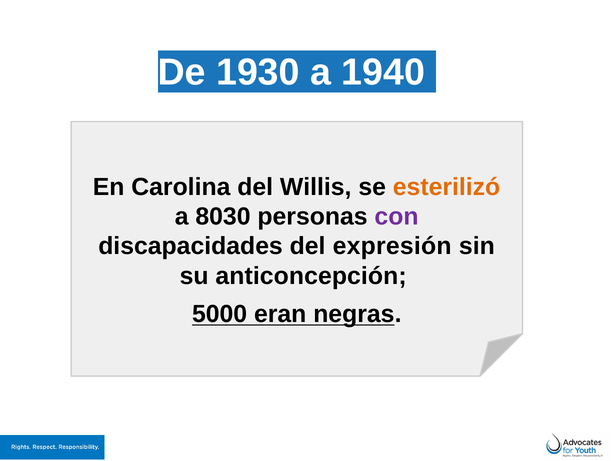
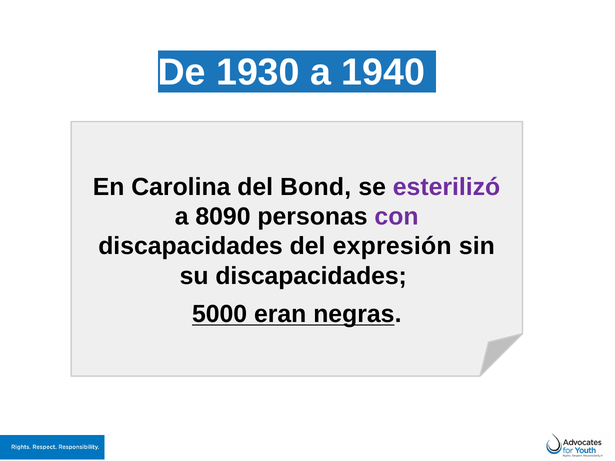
Willis: Willis -> Bond (316, 187)
esterilizó colour: orange -> purple (446, 187)
8030: 8030 -> 8090 (223, 217)
su anticoncepción: anticoncepción -> discapacidades (311, 276)
